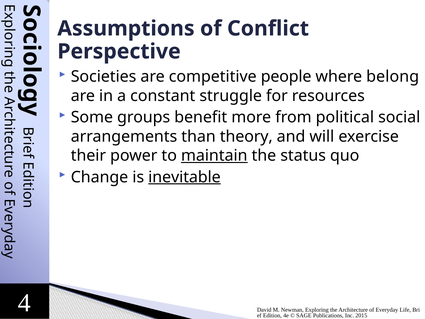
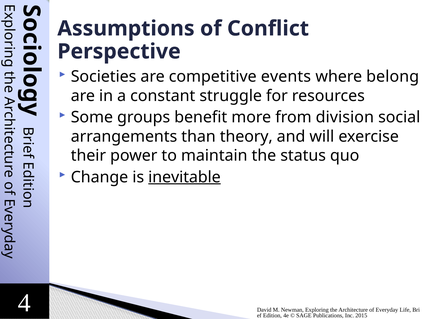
people: people -> events (286, 77)
political: political -> division (345, 117)
maintain underline: present -> none (214, 155)
